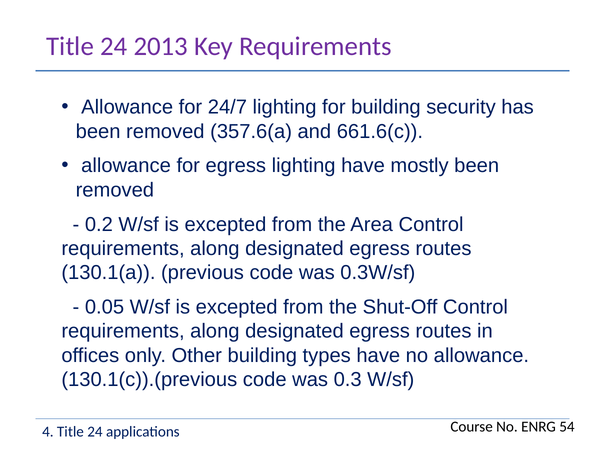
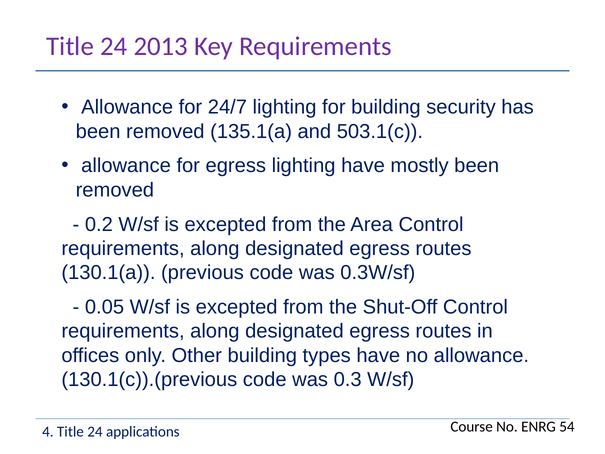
357.6(a: 357.6(a -> 135.1(a (251, 131)
661.6(c: 661.6(c -> 503.1(c (380, 131)
